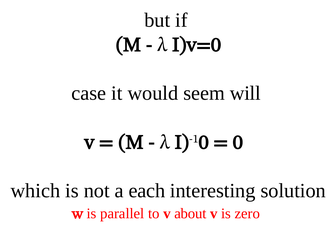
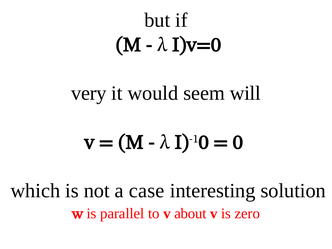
case: case -> very (89, 93)
each: each -> case (147, 191)
